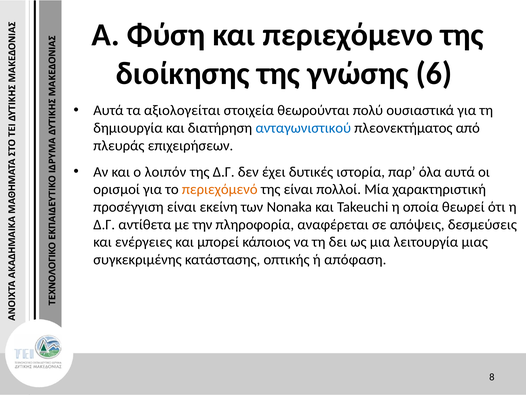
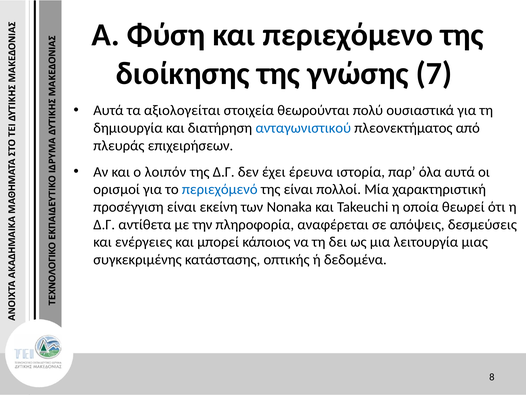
6: 6 -> 7 (434, 73)
δυτικές: δυτικές -> έρευνα (311, 172)
περιεχόμενό colour: orange -> blue (220, 189)
απόφαση: απόφαση -> δεδομένα (355, 259)
